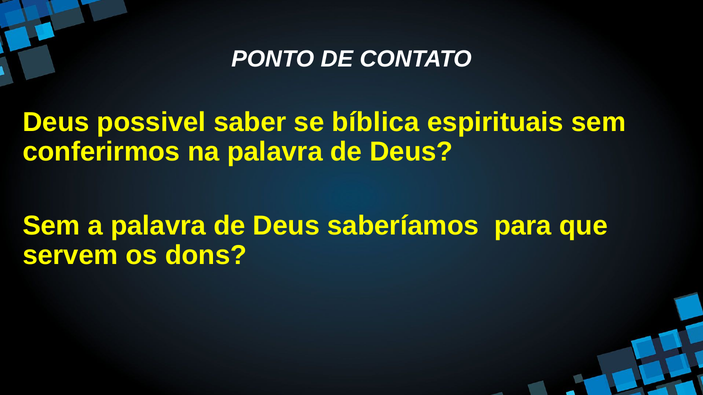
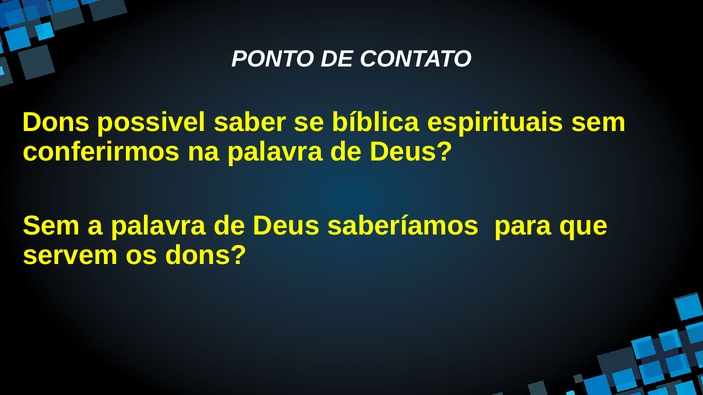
Deus: Deus -> Dons (56, 122)
